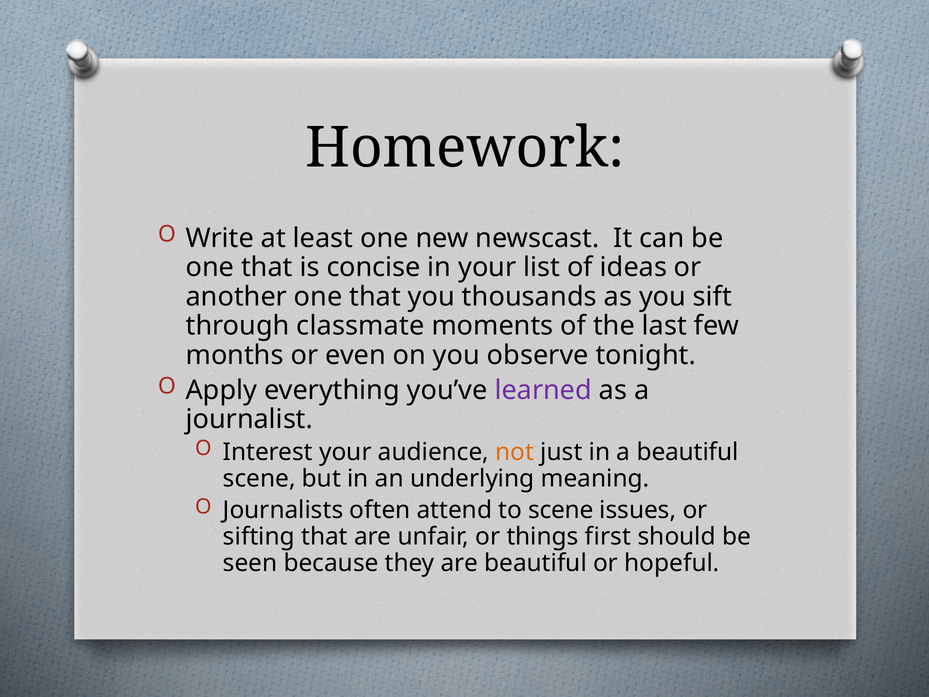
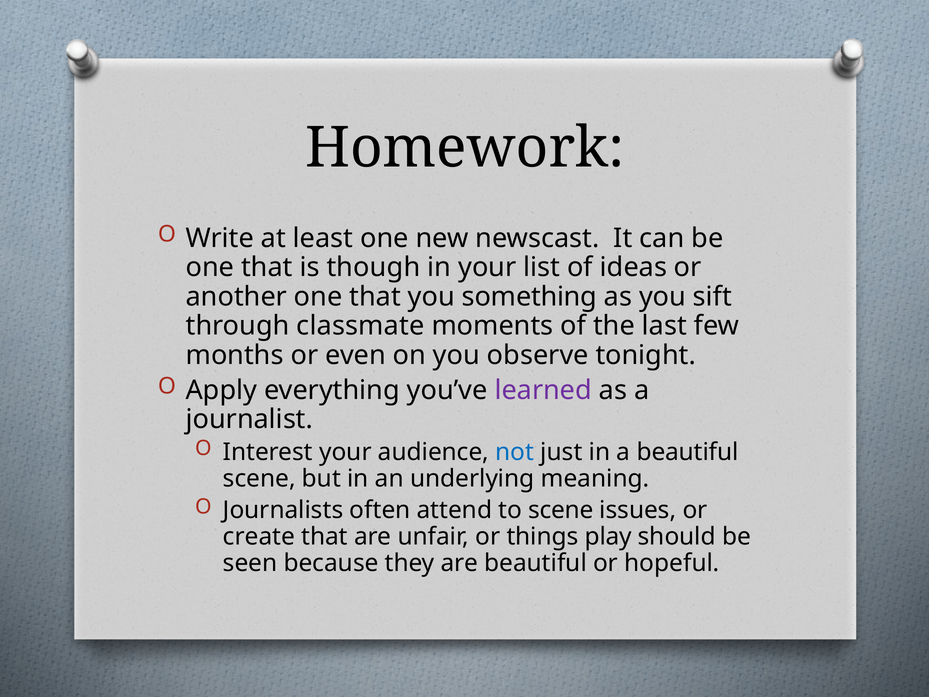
concise: concise -> though (373, 267)
thousands: thousands -> something (530, 297)
not colour: orange -> blue (515, 452)
sifting: sifting -> create (259, 536)
first: first -> play (608, 536)
